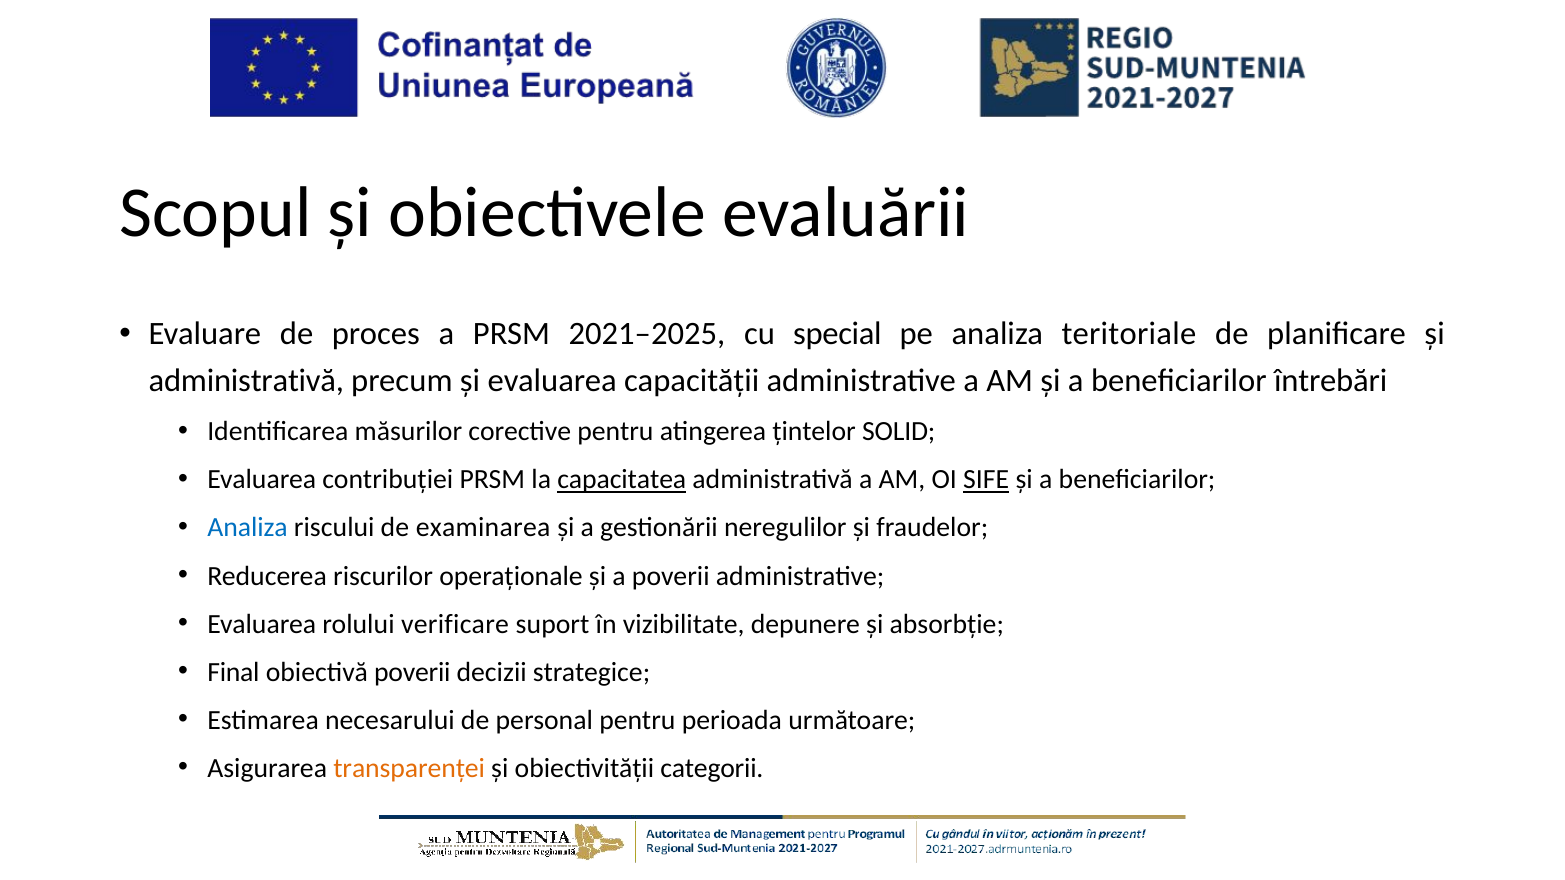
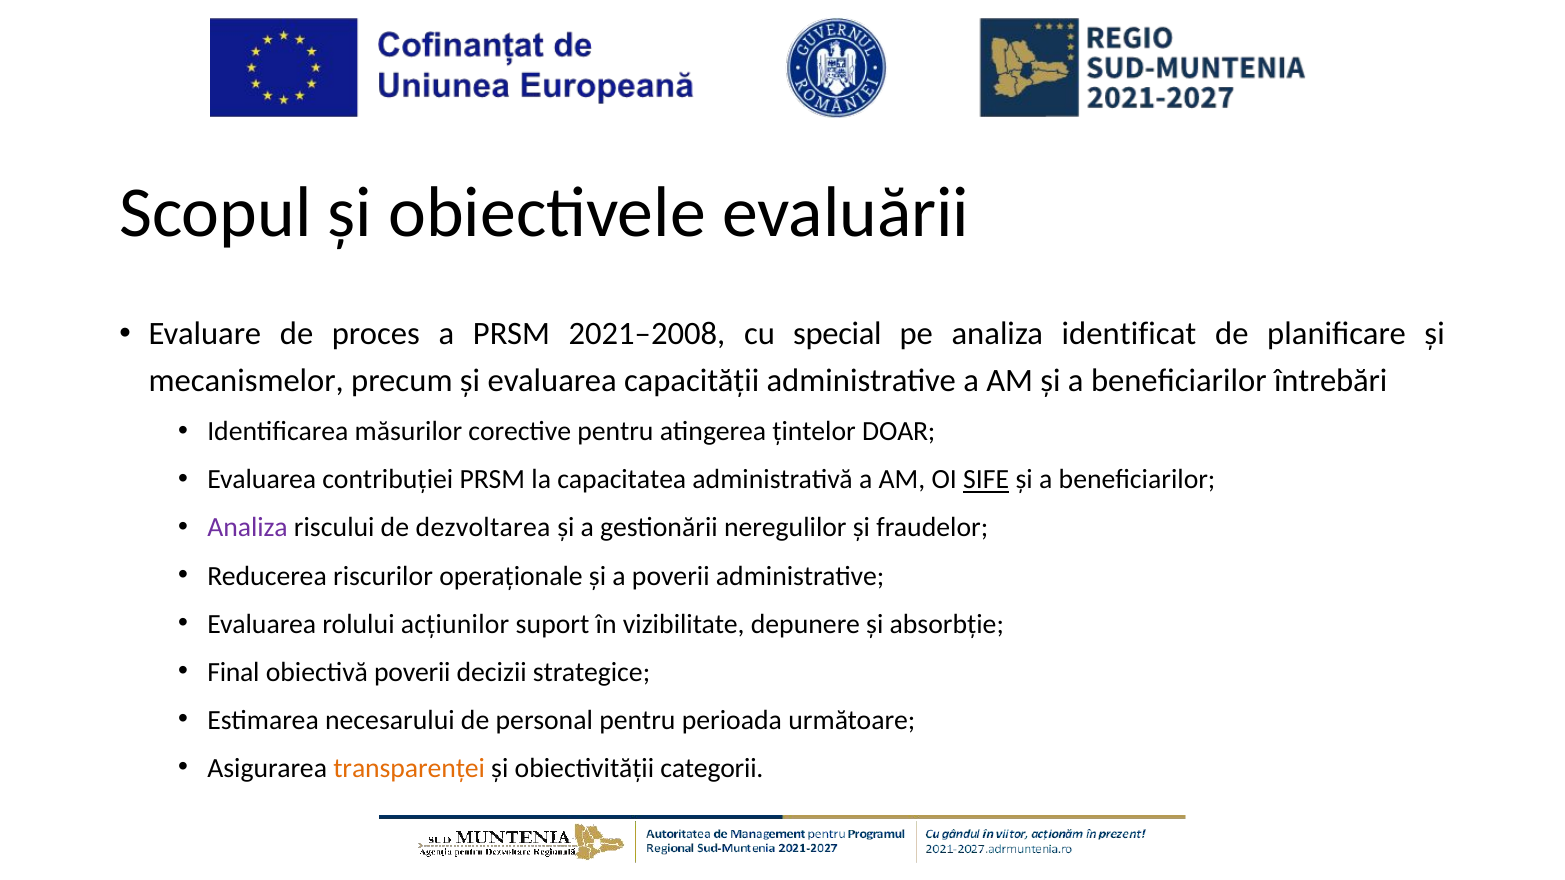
2021–2025: 2021–2025 -> 2021–2008 (647, 334)
teritoriale: teritoriale -> identificat (1129, 334)
administrativă: administrativă -> mecanismelor (246, 381)
SOLID: SOLID -> DOAR (899, 432)
capacitatea underline: present -> none (622, 480)
Analiza colour: blue -> purple (248, 528)
examinarea: examinarea -> dezvoltarea (483, 528)
verificare: verificare -> acțiunilor (455, 624)
